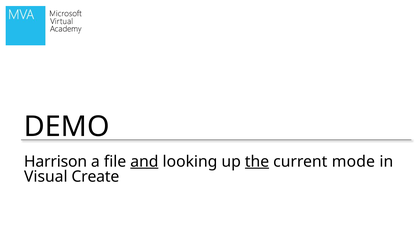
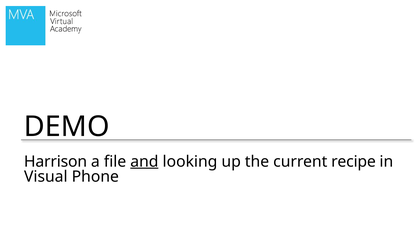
the underline: present -> none (257, 162)
mode: mode -> recipe (354, 162)
Create: Create -> Phone (95, 177)
